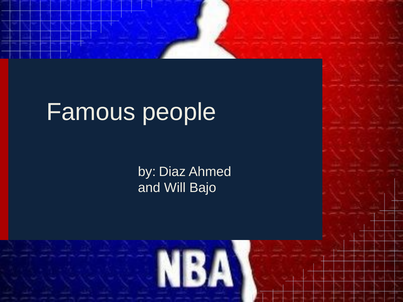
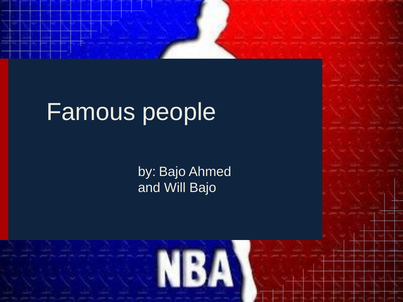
by Diaz: Diaz -> Bajo (172, 172)
